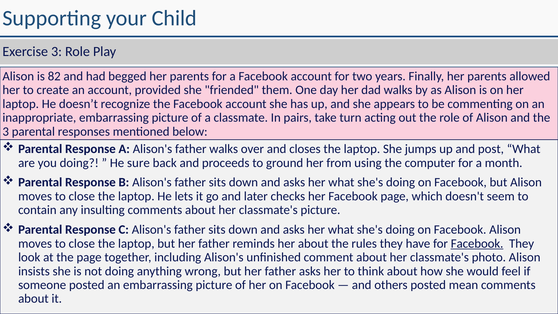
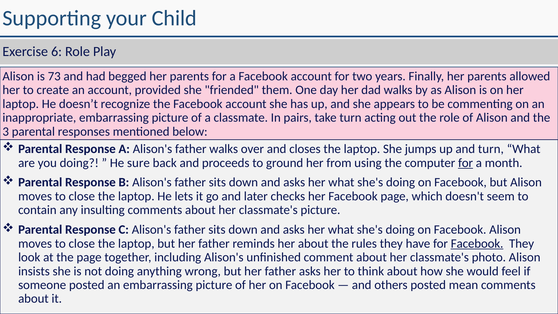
Exercise 3: 3 -> 6 (57, 52)
82: 82 -> 73 (54, 76)
and post: post -> turn (491, 149)
for underline: none -> present (466, 163)
